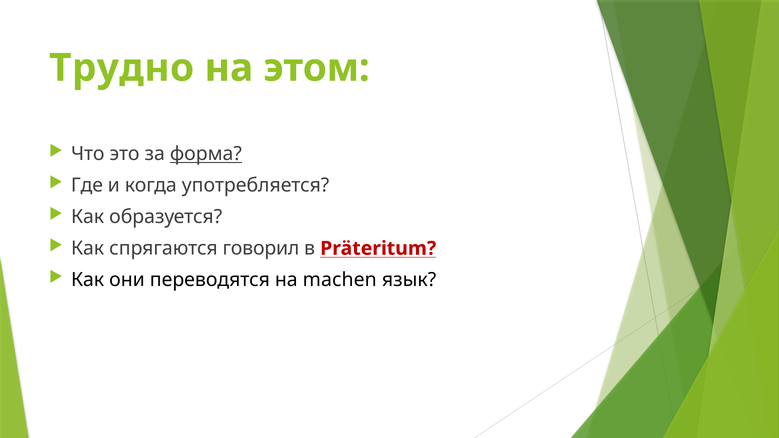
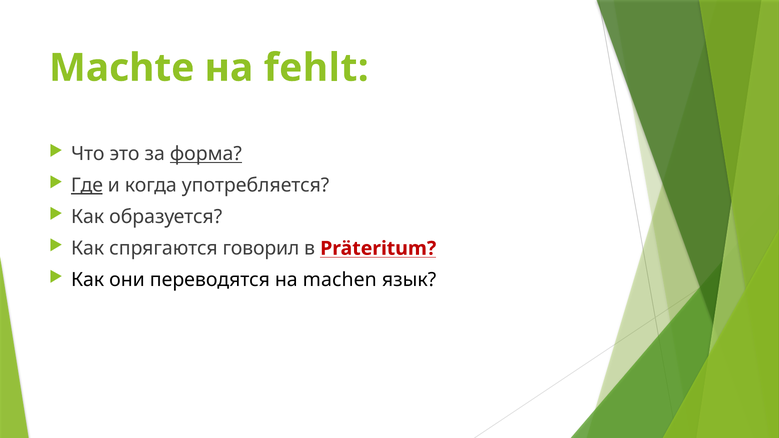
Трудно: Трудно -> Machte (122, 68)
этом: этом -> fehlt (316, 68)
Где underline: none -> present (87, 186)
